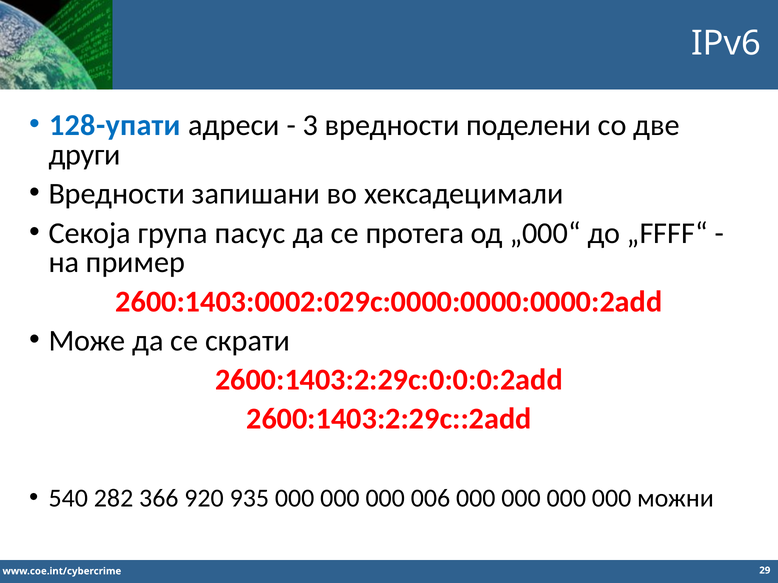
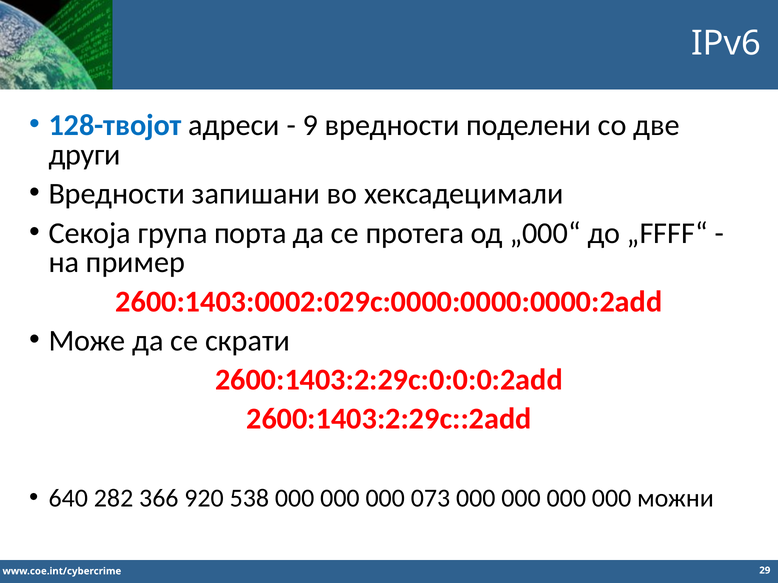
128-упати: 128-упати -> 128-твојот (115, 126)
3: 3 -> 9 (310, 126)
пасус: пасус -> порта (250, 233)
540: 540 -> 640 (68, 499)
935: 935 -> 538 (249, 499)
006: 006 -> 073 (430, 499)
